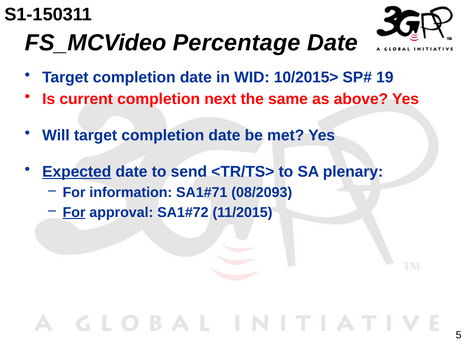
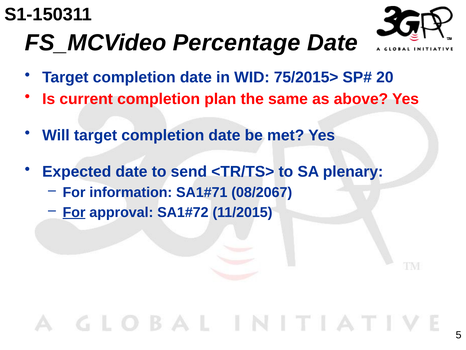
10/2015>: 10/2015> -> 75/2015> (306, 77)
19: 19 -> 20 (385, 77)
next: next -> plan (220, 99)
Expected underline: present -> none (77, 172)
08/2093: 08/2093 -> 08/2067 (262, 192)
